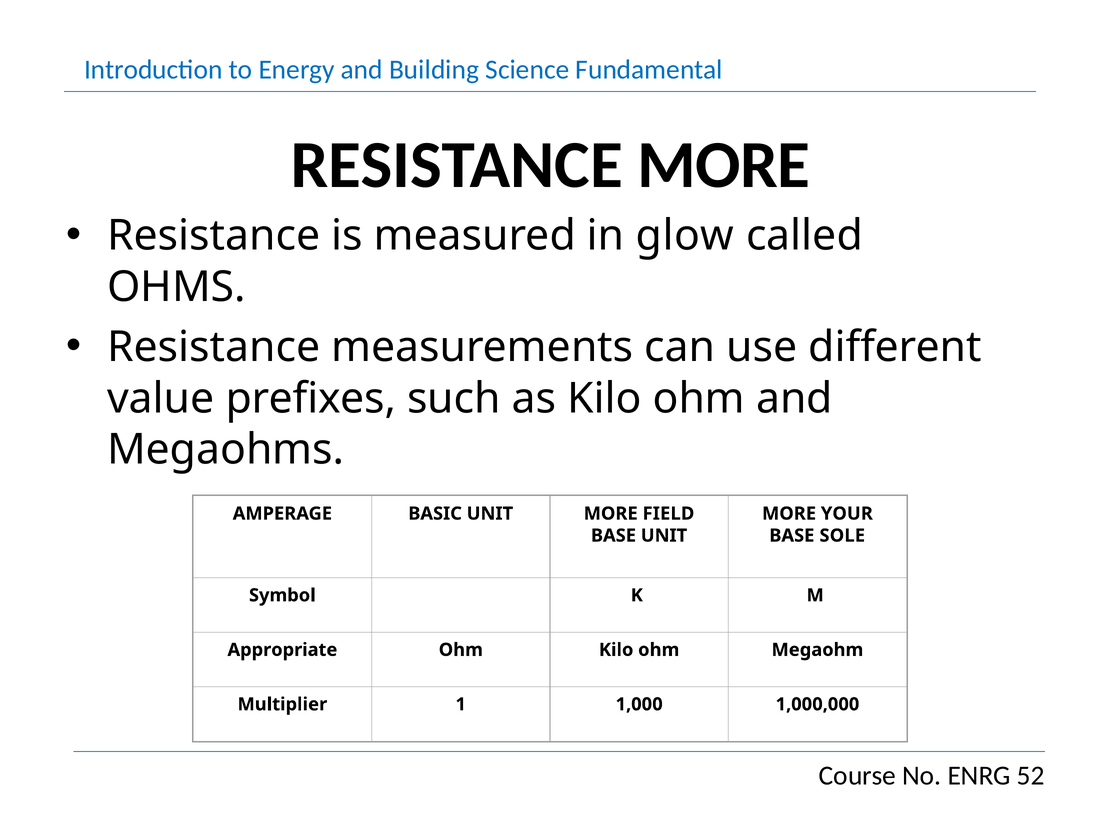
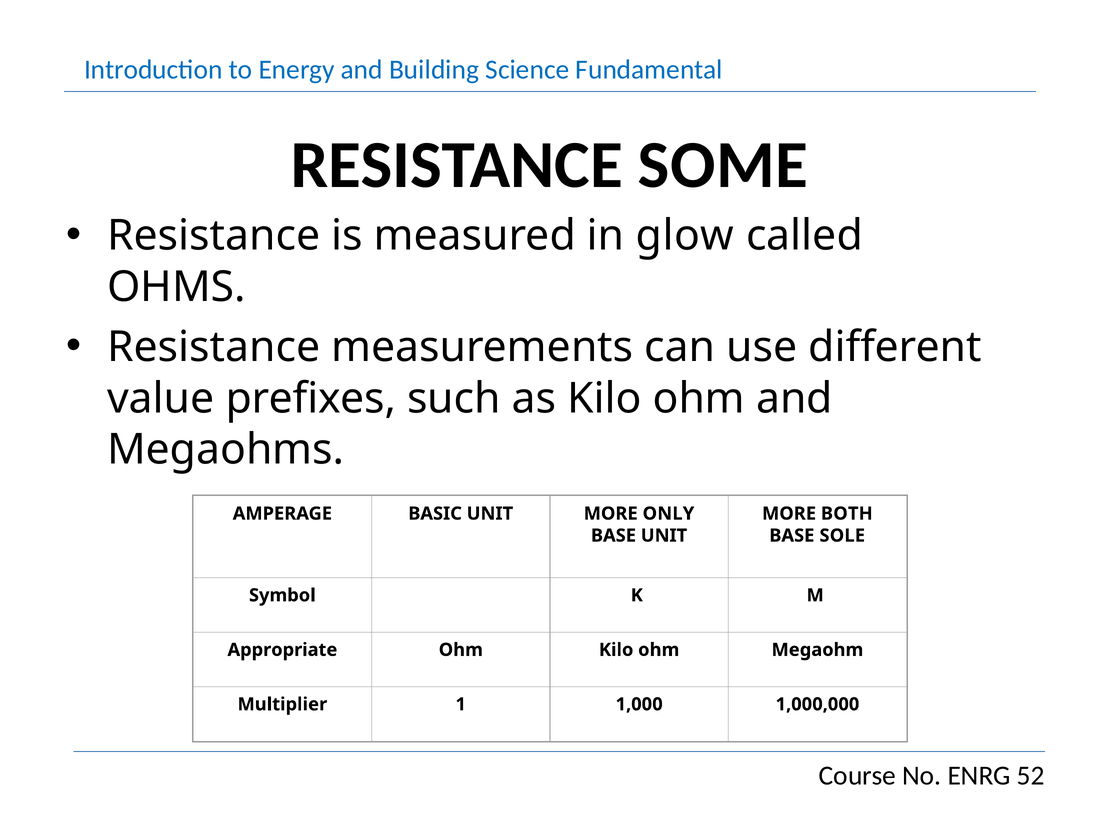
RESISTANCE MORE: MORE -> SOME (723, 165)
FIELD: FIELD -> ONLY (668, 514)
YOUR: YOUR -> BOTH (847, 514)
